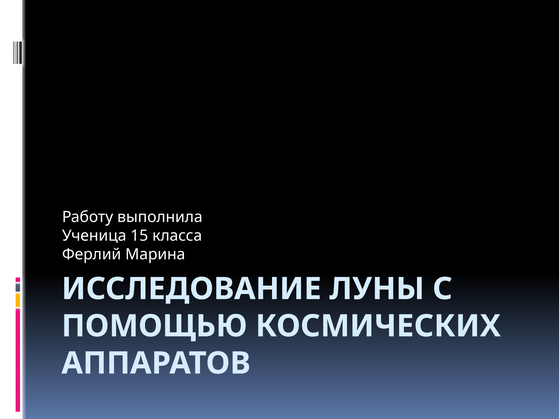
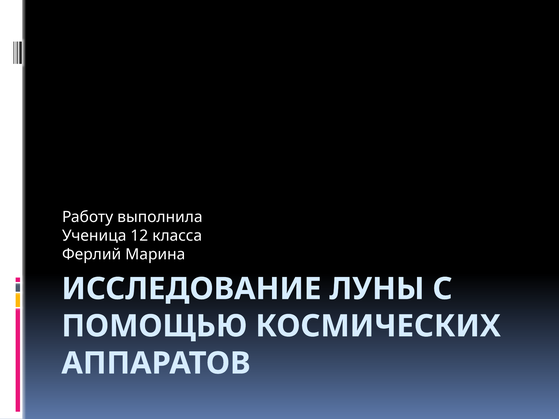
15: 15 -> 12 (139, 236)
